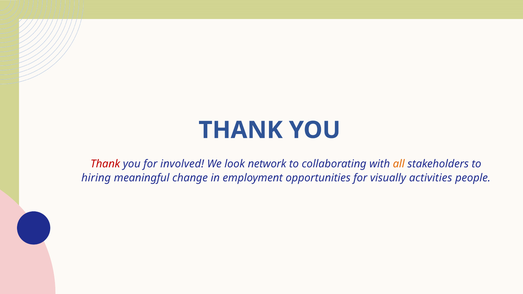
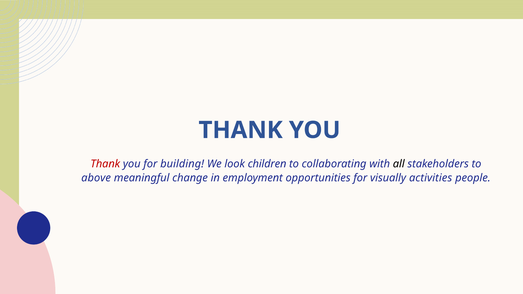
involved: involved -> building (182, 164)
network: network -> children (267, 164)
all colour: orange -> black (399, 164)
hiring: hiring -> above (96, 178)
